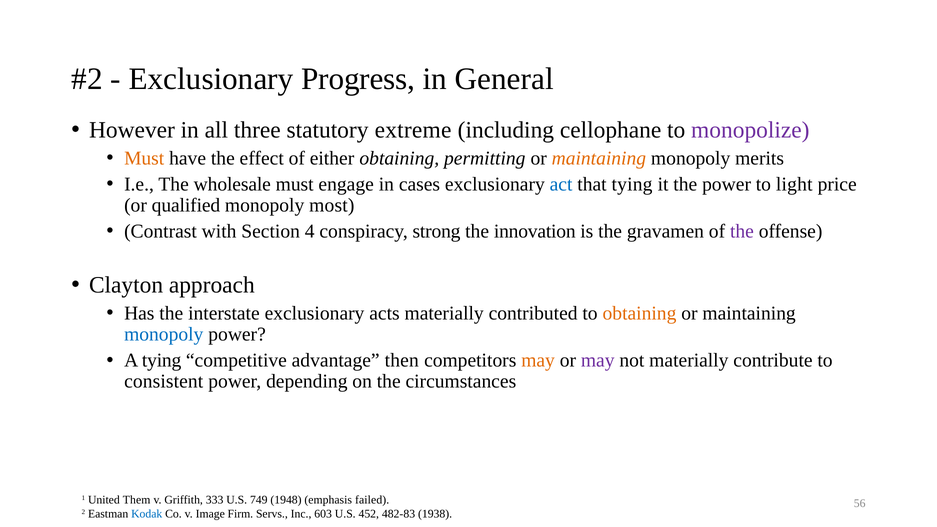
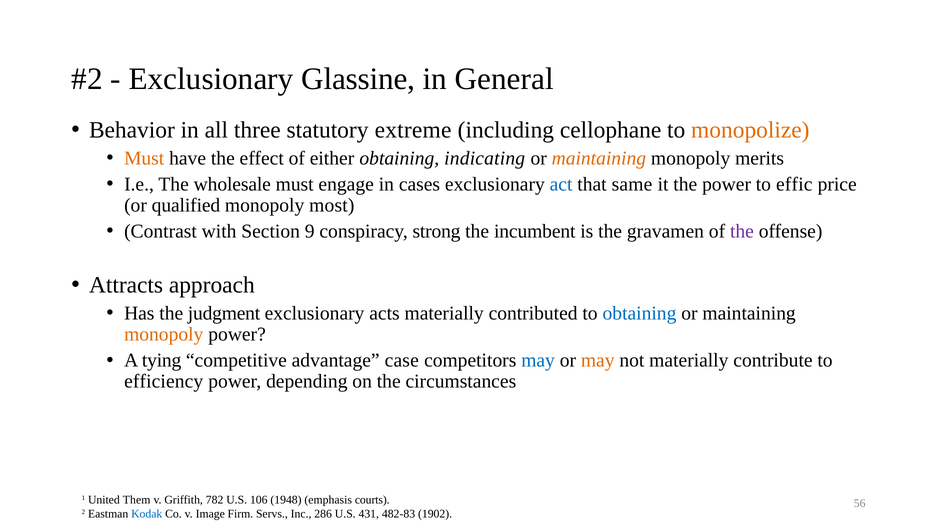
Progress: Progress -> Glassine (358, 79)
However: However -> Behavior (132, 130)
monopolize colour: purple -> orange (750, 130)
permitting: permitting -> indicating (485, 158)
that tying: tying -> same (632, 184)
light: light -> effic (794, 184)
4: 4 -> 9 (310, 231)
innovation: innovation -> incumbent (535, 231)
Clayton: Clayton -> Attracts (126, 285)
interstate: interstate -> judgment (224, 313)
obtaining colour: orange -> blue (639, 313)
monopoly colour: blue -> orange (164, 334)
then: then -> case (402, 360)
may colour: orange -> blue (538, 360)
may colour: purple -> orange (598, 360)
consistent: consistent -> efficiency (164, 382)
333: 333 -> 782 (215, 500)
749: 749 -> 106 (259, 500)
failed: failed -> courts (372, 500)
603: 603 -> 286 (323, 514)
452: 452 -> 431 (369, 514)
1938: 1938 -> 1902 (435, 514)
